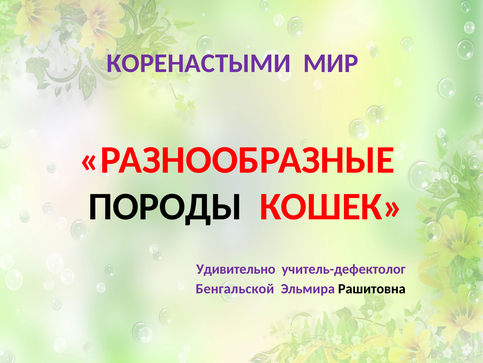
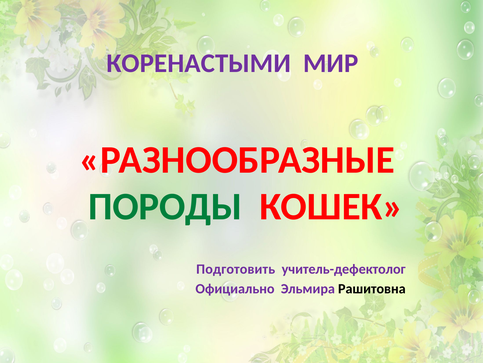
ПОРОДЫ colour: black -> green (165, 206)
Удивительно: Удивительно -> Подготовить (236, 269)
Бенгальской: Бенгальской -> Официально (235, 288)
